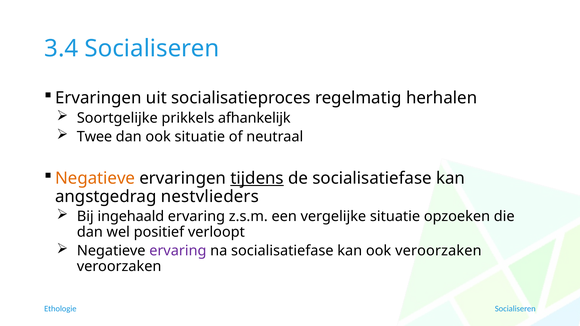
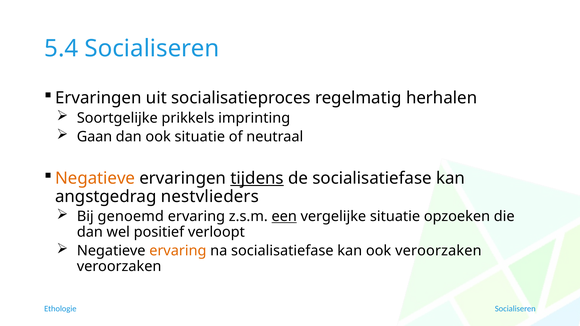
3.4: 3.4 -> 5.4 (61, 49)
afhankelijk: afhankelijk -> imprinting (254, 118)
Twee: Twee -> Gaan (94, 137)
ingehaald: ingehaald -> genoemd (131, 217)
een underline: none -> present (284, 217)
ervaring colour: purple -> orange (178, 251)
